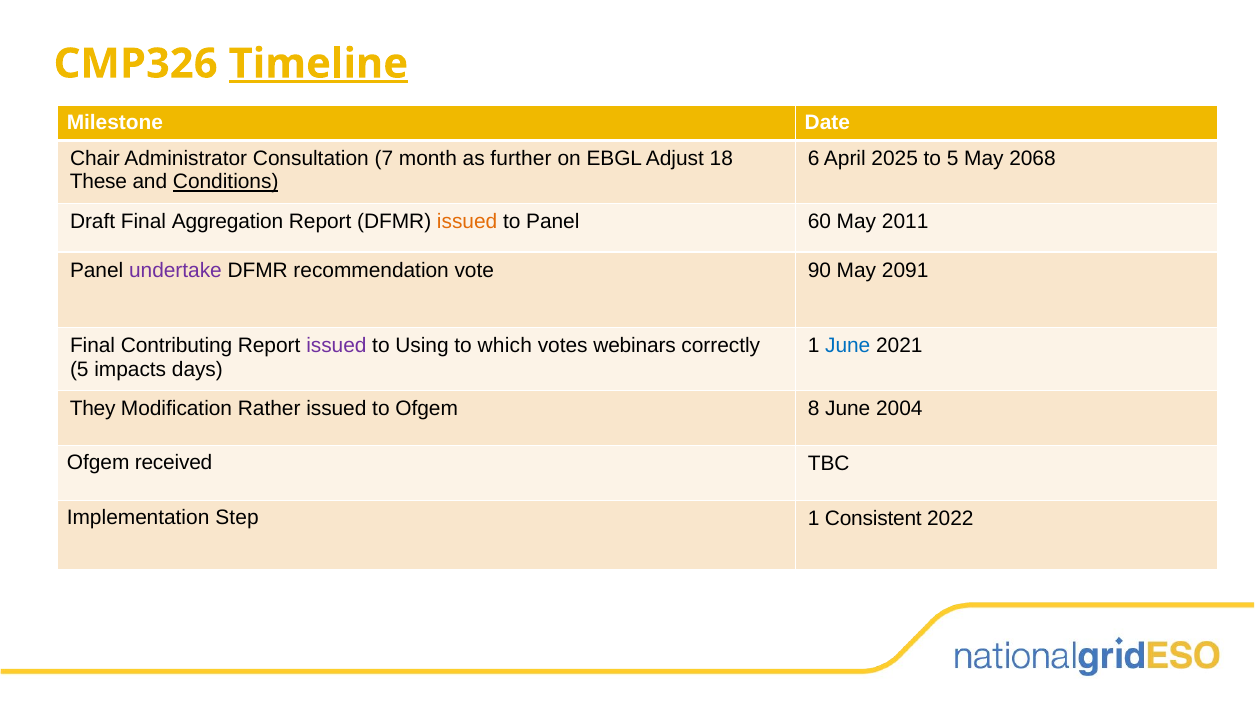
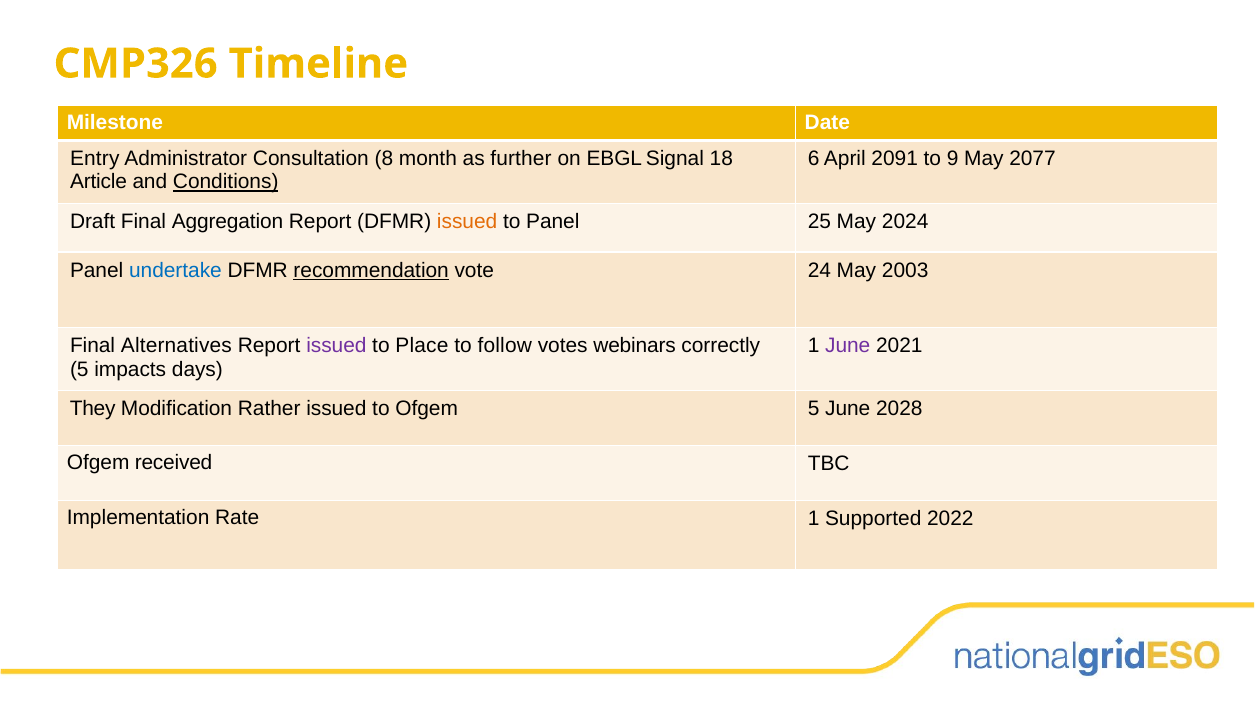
Timeline underline: present -> none (318, 64)
Chair: Chair -> Entry (95, 159)
7: 7 -> 8 (384, 159)
Adjust: Adjust -> Signal (675, 159)
2025: 2025 -> 2091 (895, 159)
to 5: 5 -> 9 (953, 159)
2068: 2068 -> 2077 (1032, 159)
These: These -> Article (98, 182)
60: 60 -> 25 (819, 221)
2011: 2011 -> 2024 (905, 221)
undertake colour: purple -> blue (175, 270)
recommendation underline: none -> present (371, 270)
90: 90 -> 24 (819, 270)
2091: 2091 -> 2003 (905, 270)
Contributing: Contributing -> Alternatives (176, 346)
Using: Using -> Place (422, 346)
which: which -> follow (505, 346)
June colour: blue -> purple (848, 346)
Ofgem 8: 8 -> 5 (814, 409)
2004: 2004 -> 2028 (899, 409)
Step: Step -> Rate (237, 517)
Consistent: Consistent -> Supported (873, 519)
